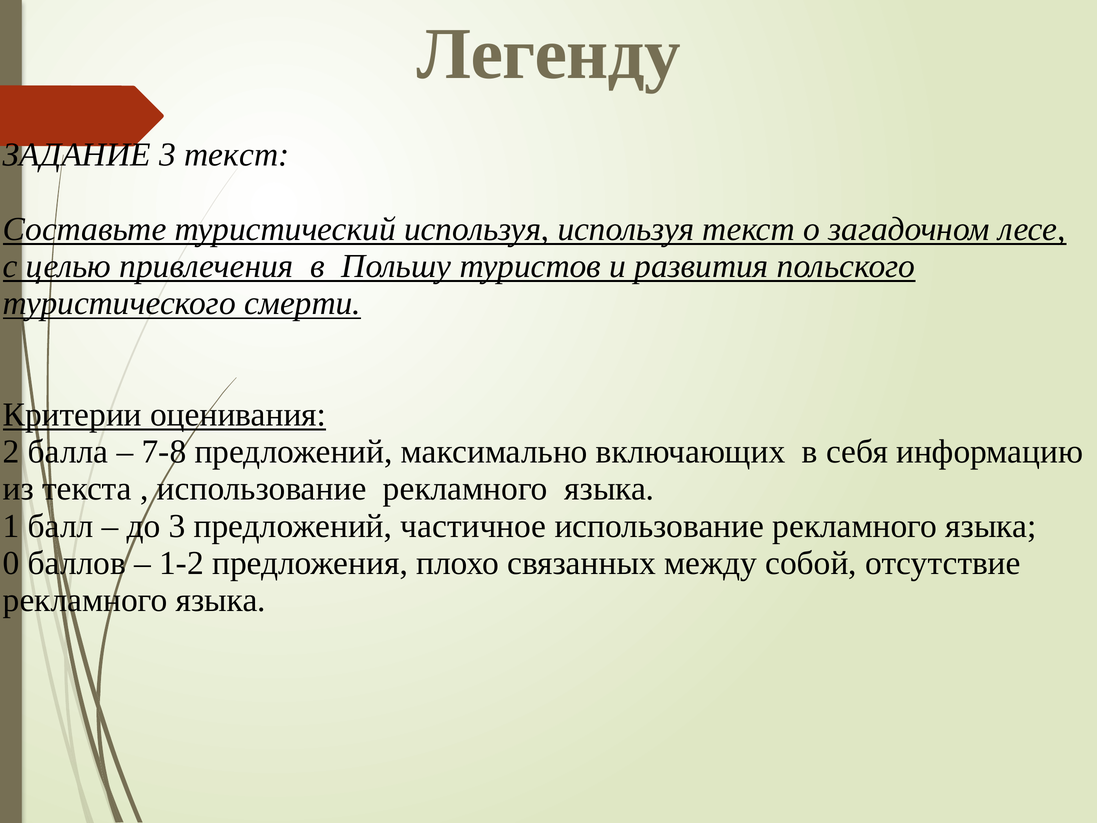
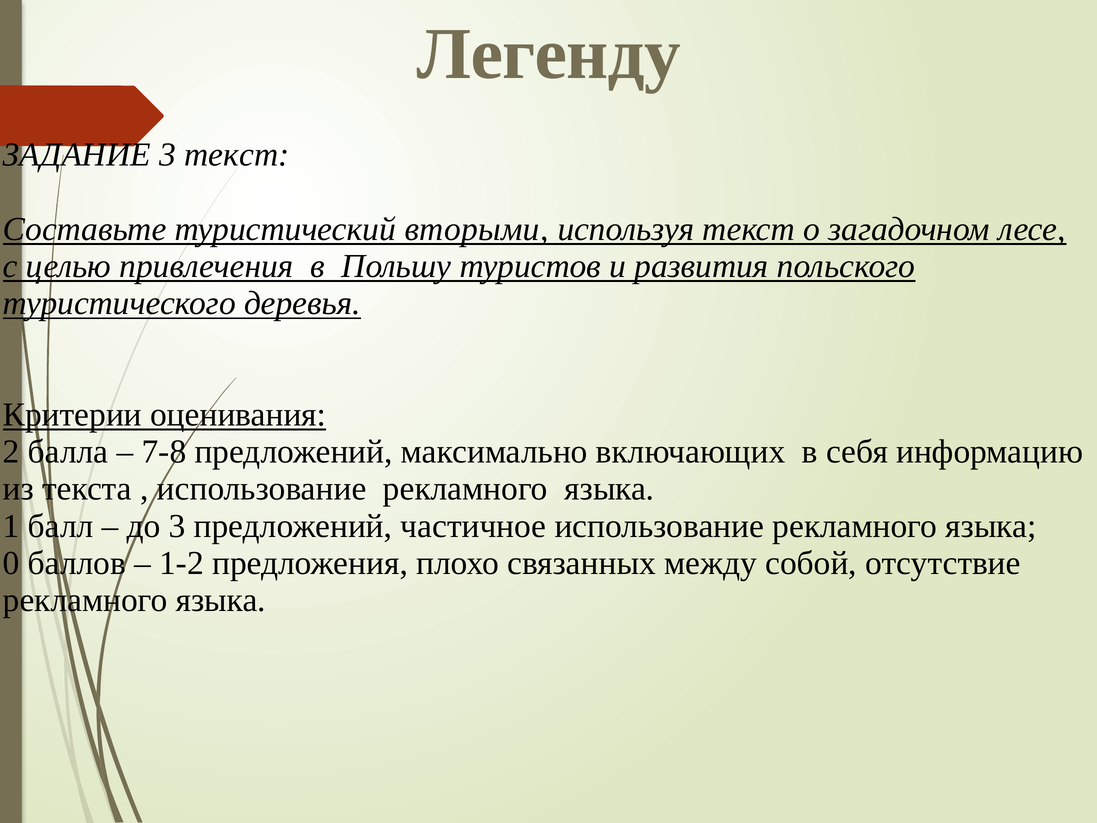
туристический используя: используя -> вторыми (477, 229)
смерти: смерти -> деревья (302, 303)
